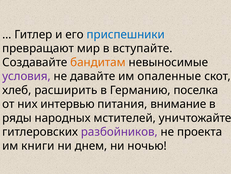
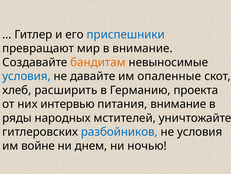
в вступайте: вступайте -> внимание (143, 48)
условия colour: purple -> blue (26, 76)
поселка: поселка -> проекта (196, 90)
разбойников colour: purple -> blue (119, 131)
не проекта: проекта -> условия (200, 131)
книги: книги -> войне (38, 145)
